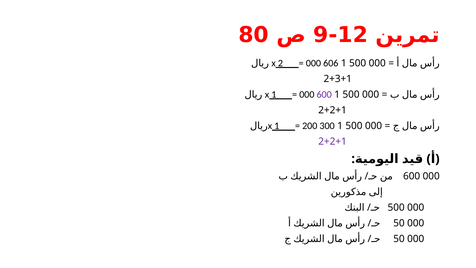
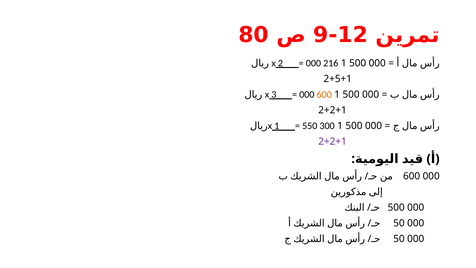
606: 606 -> 216 (331, 63)
2+3+1: 2+3+1 -> 2+5+1 (338, 79)
1: 1 -> 3 (274, 94)
600 colour: purple -> orange (324, 94)
200: 200 -> 550 (310, 126)
